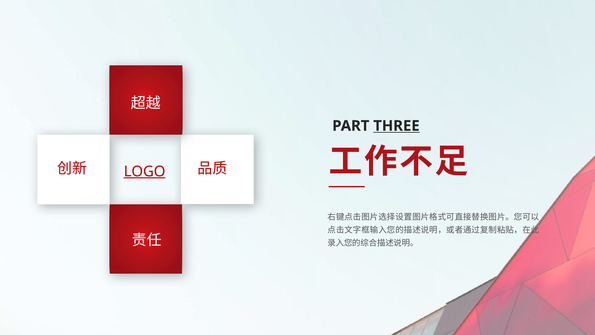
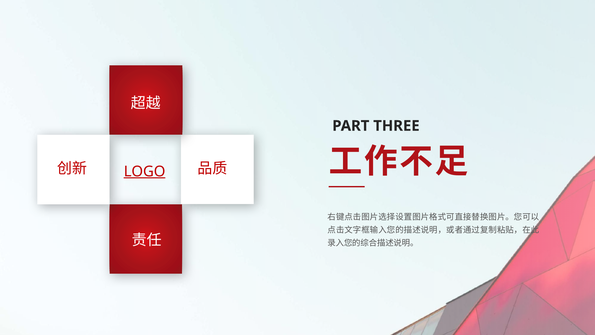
THREE underline: present -> none (396, 126)
